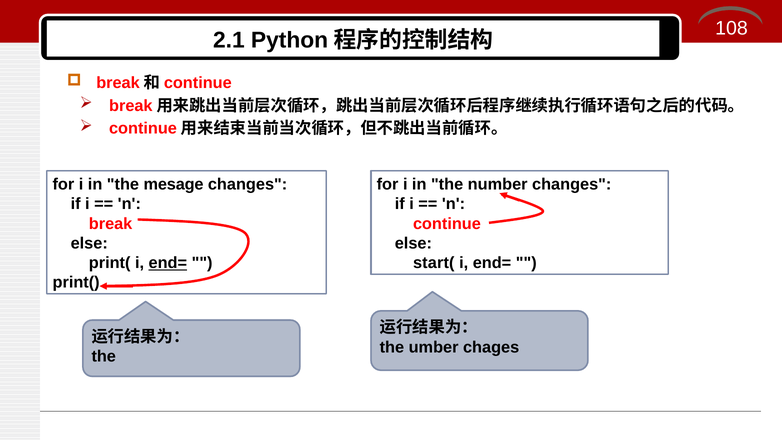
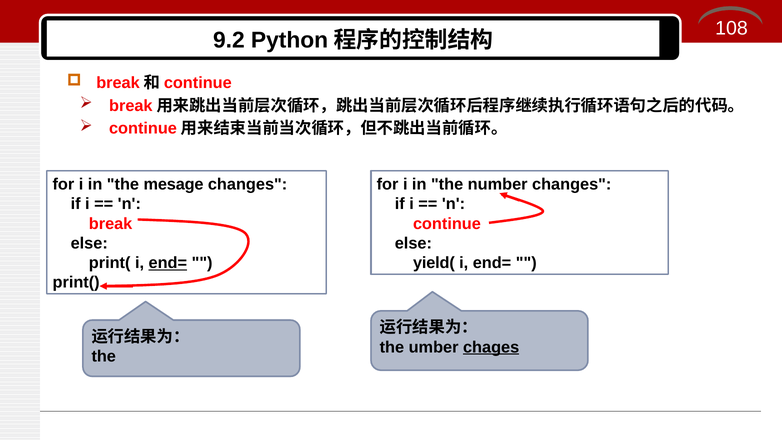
2.1: 2.1 -> 9.2 (229, 40)
start(: start( -> yield( (434, 263)
chages underline: none -> present (491, 347)
